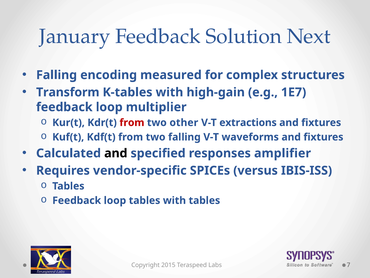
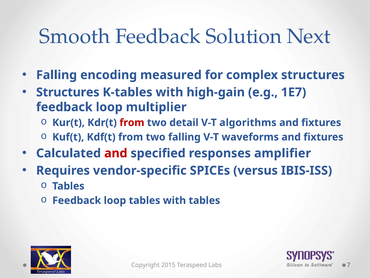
January: January -> Smooth (75, 36)
Transform: Transform -> Structures (68, 92)
other: other -> detail (184, 122)
extractions: extractions -> algorithms (248, 122)
and colour: black -> red (116, 153)
